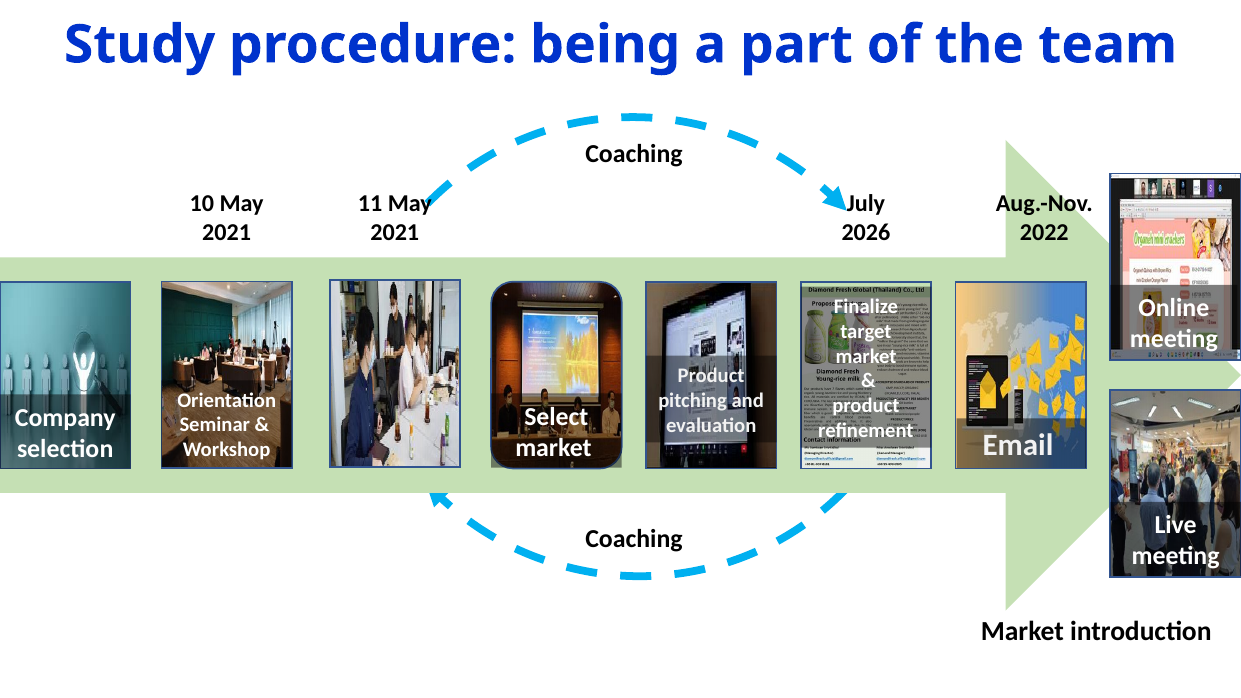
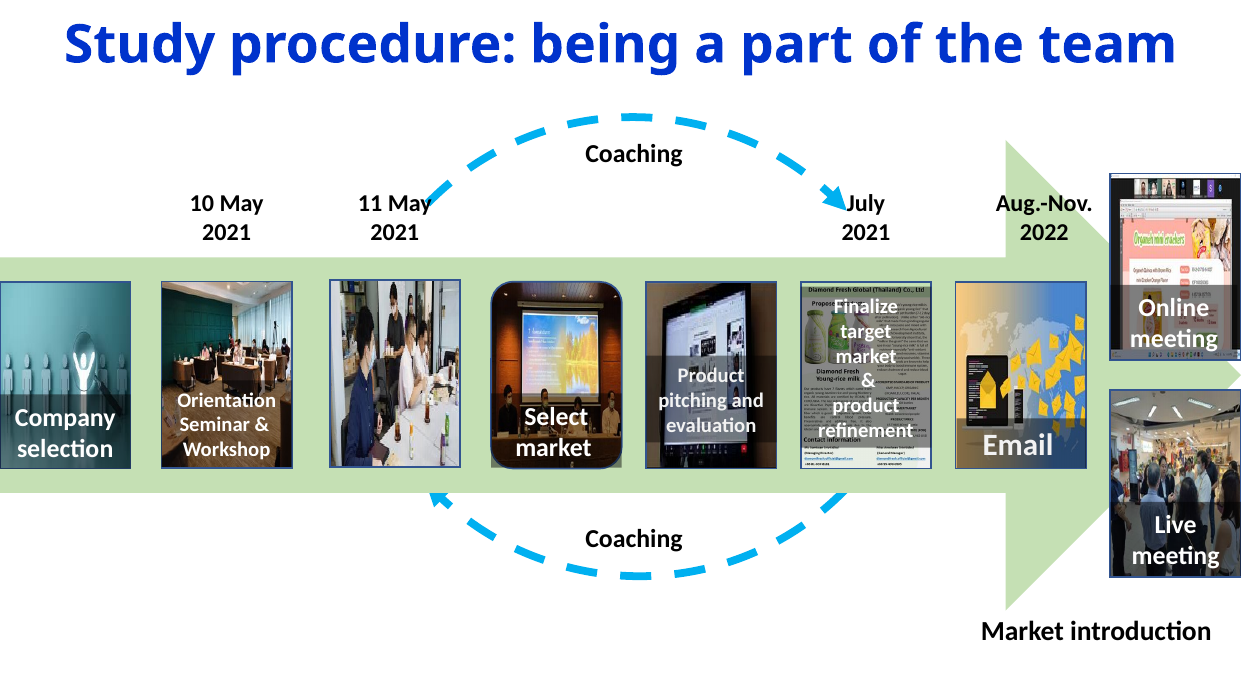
2026: 2026 -> 2021 (866, 233)
